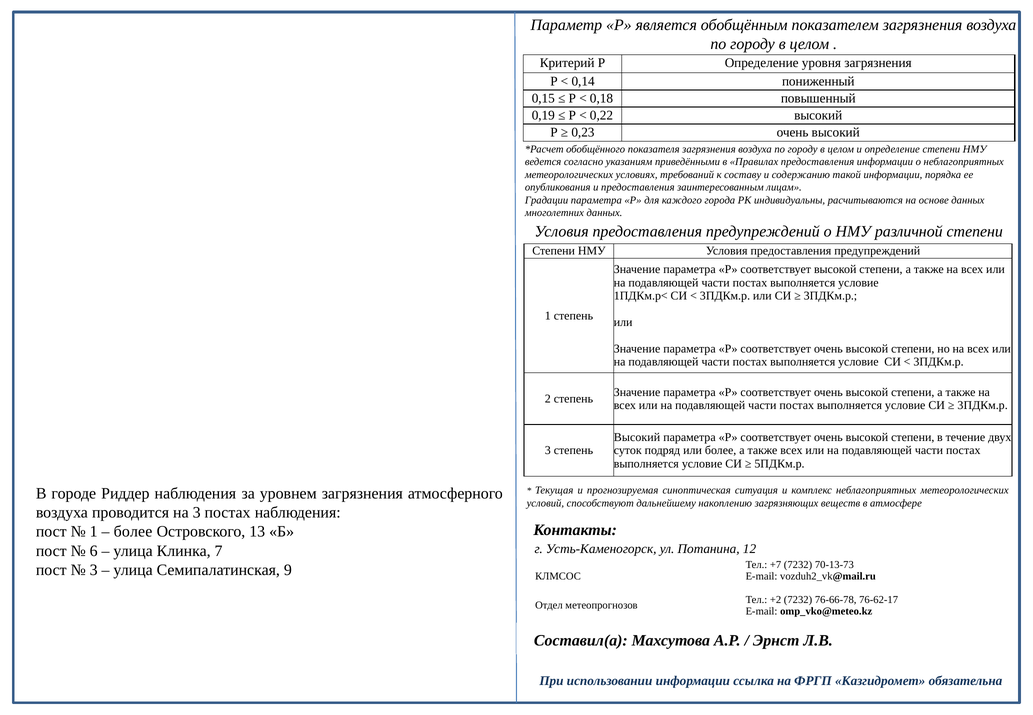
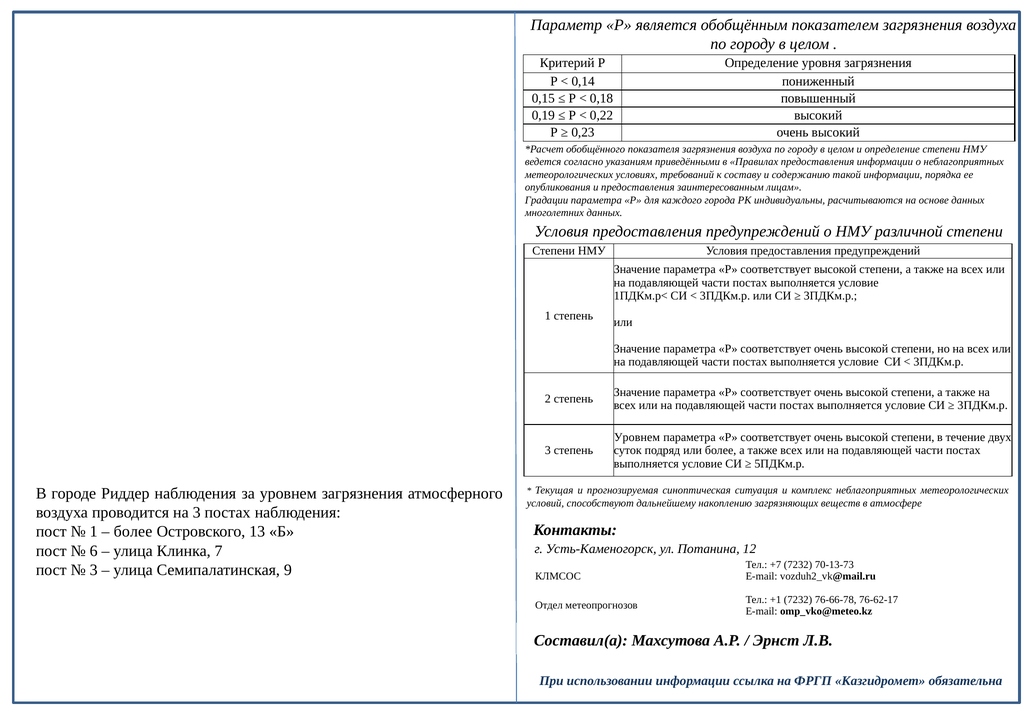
Высокий: Высокий -> Уровнем (637, 437)
+2: +2 -> +1 (776, 600)
